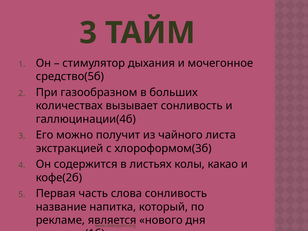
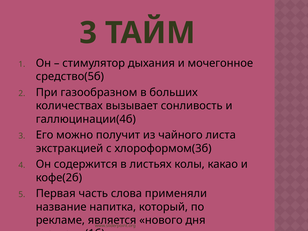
слова сонливость: сонливость -> применяли (176, 194)
